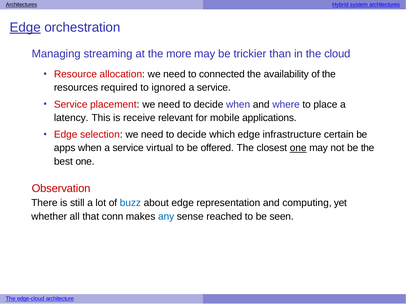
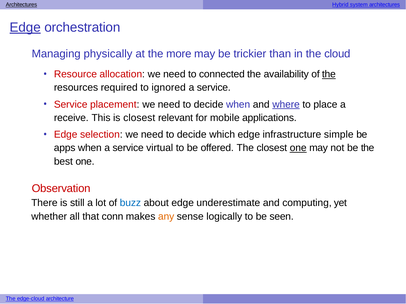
streaming: streaming -> physically (108, 54)
the underline: none -> present (329, 74)
where underline: none -> present (286, 105)
latency: latency -> receive (71, 118)
is receive: receive -> closest (139, 118)
certain: certain -> simple (339, 135)
representation: representation -> underestimate (228, 203)
any colour: blue -> orange (166, 217)
reached: reached -> logically (224, 217)
